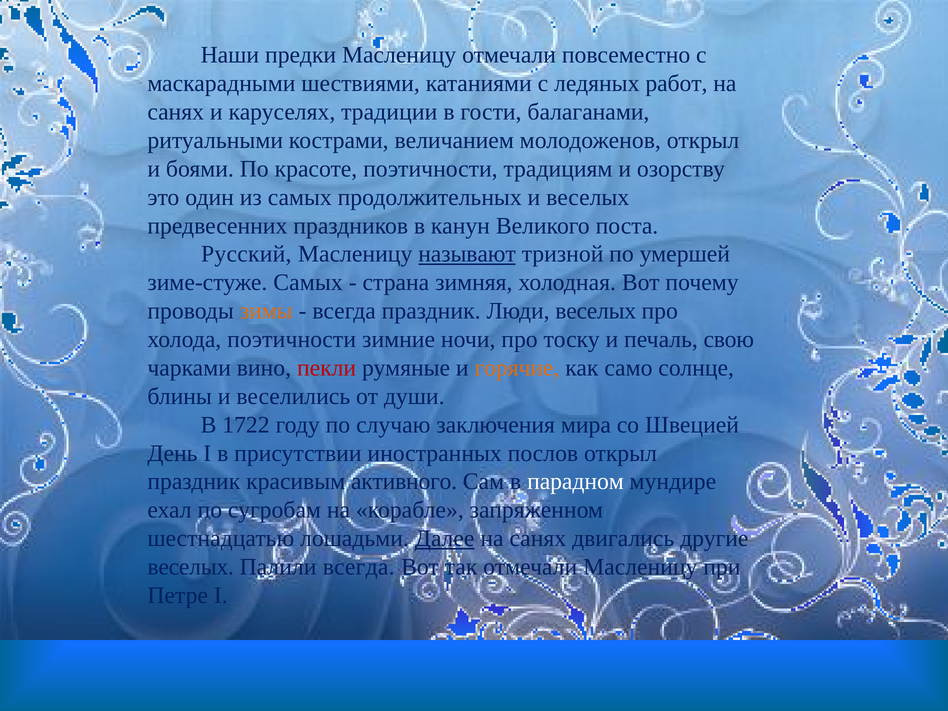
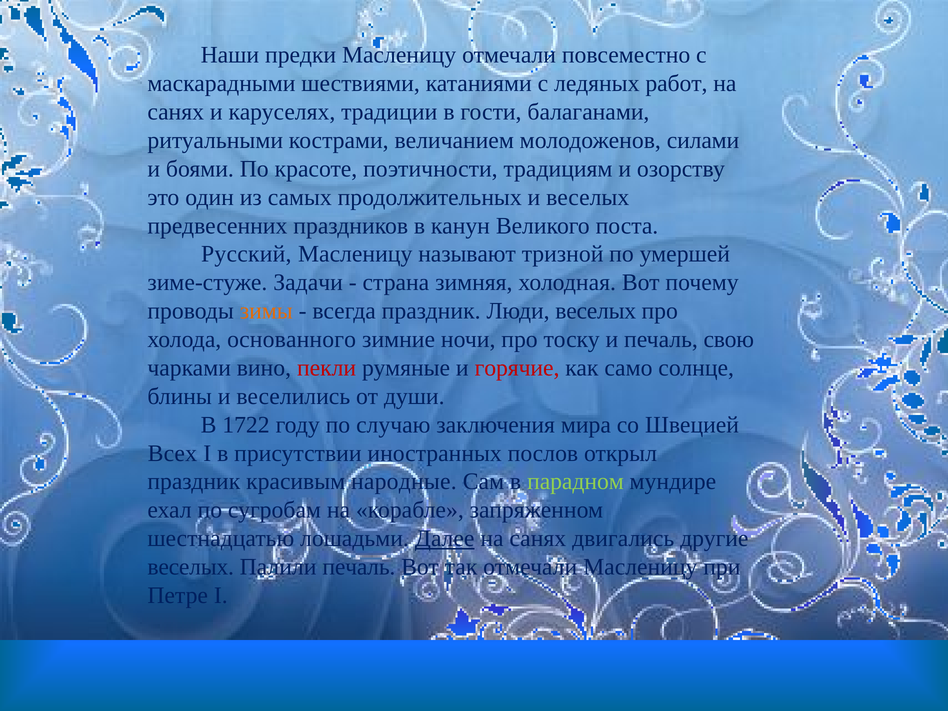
молодоженов открыл: открыл -> силами (703, 140)
называют underline: present -> none (467, 254)
зиме-стуже Самых: Самых -> Задачи (308, 283)
холода поэтичности: поэтичности -> основанного (292, 339)
горячие colour: orange -> red (517, 368)
День: День -> Всех (172, 453)
активного: активного -> народные (404, 482)
парадном colour: white -> light green (575, 482)
Палили всегда: всегда -> печаль (359, 567)
